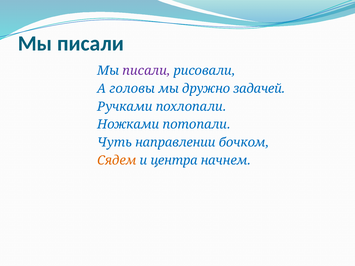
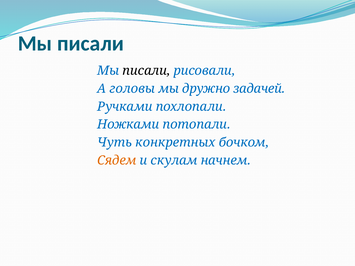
писали colour: purple -> black (146, 71)
направлении: направлении -> конкретных (175, 142)
центра: центра -> скулам (174, 160)
